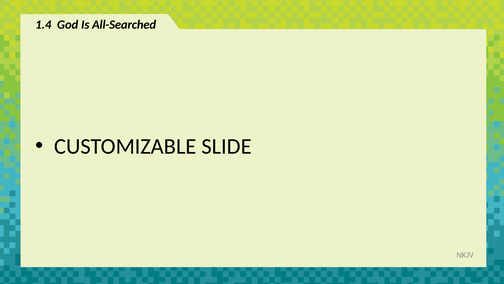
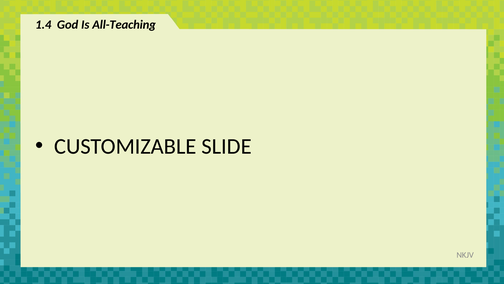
All-Searched: All-Searched -> All-Teaching (124, 25)
